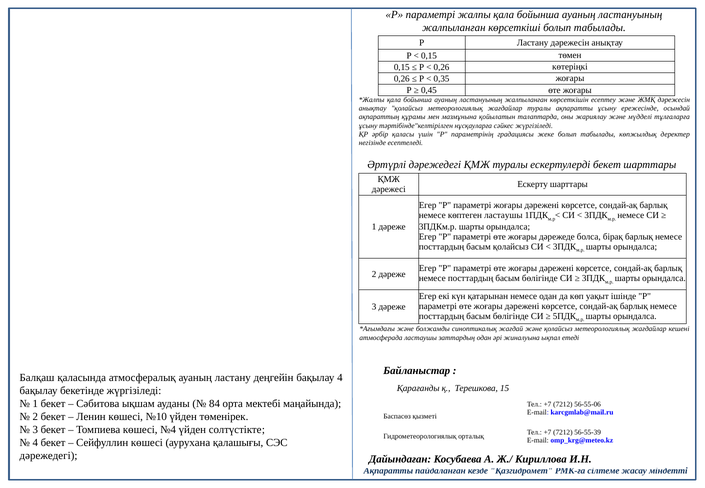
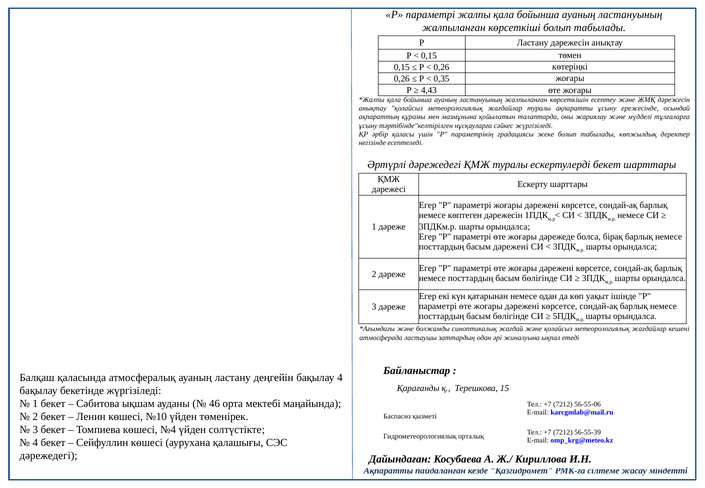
0,45: 0,45 -> 4,43 (429, 91)
көптеген ластаушы: ластаушы -> дәрежесін (503, 215)
басым қолайсыз: қолайсыз -> дәрежені (511, 247)
84: 84 -> 46 (215, 404)
